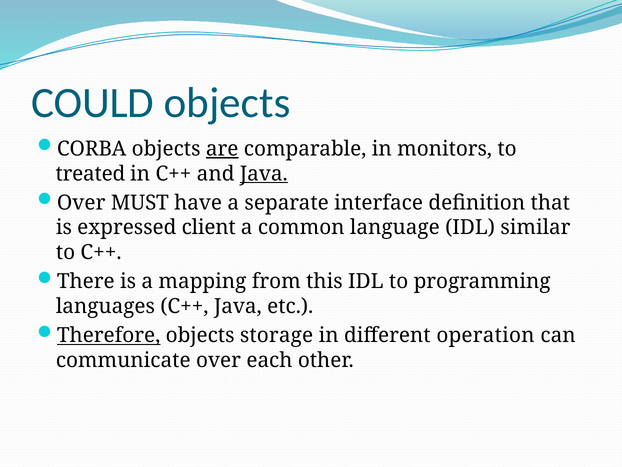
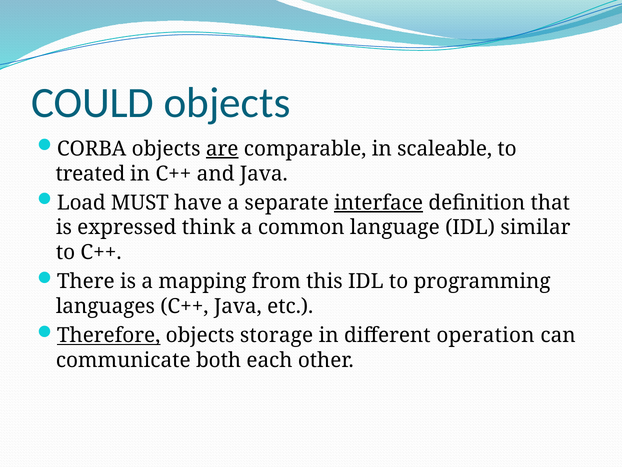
monitors: monitors -> scaleable (445, 149)
Java underline: present -> none (264, 173)
Over: Over -> Load (81, 203)
interface underline: none -> present (379, 203)
client: client -> think (209, 227)
communicate over: over -> both (219, 360)
